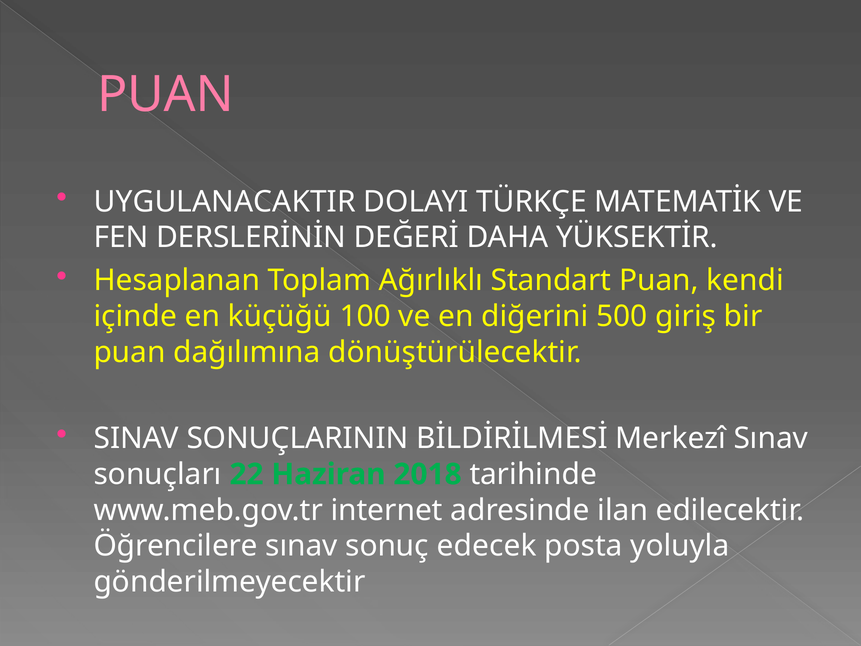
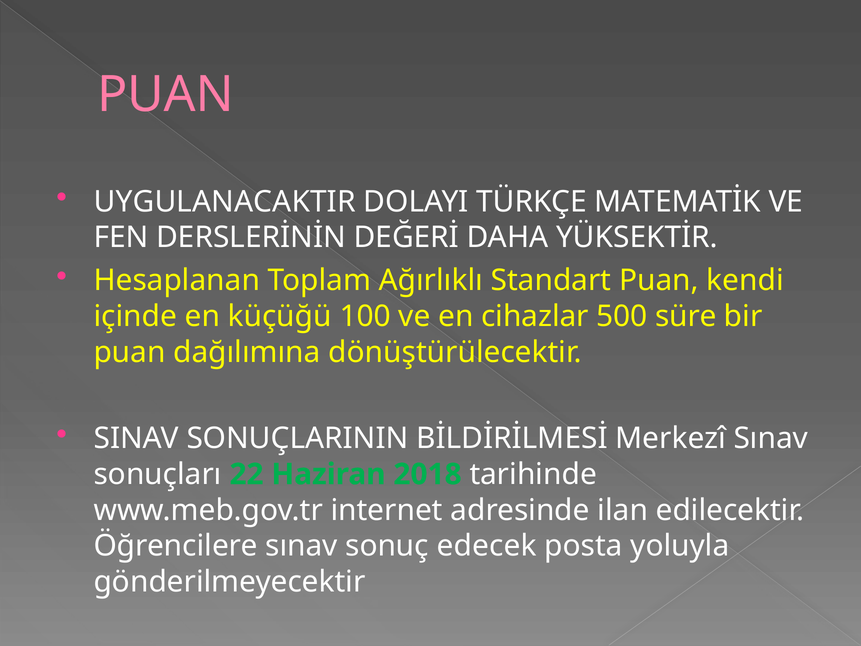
diğerini: diğerini -> cihazlar (535, 316)
giriş: giriş -> süre (686, 316)
